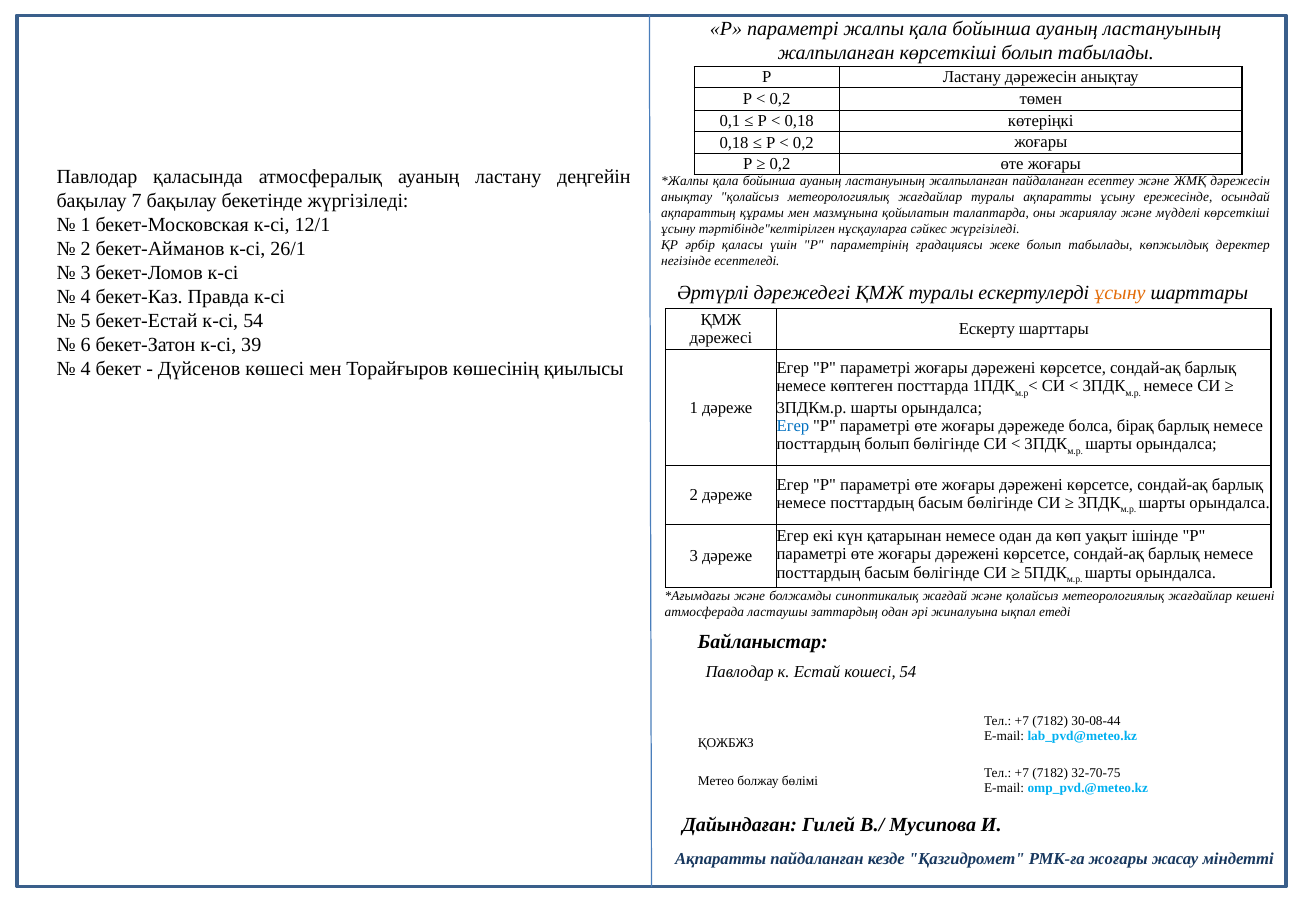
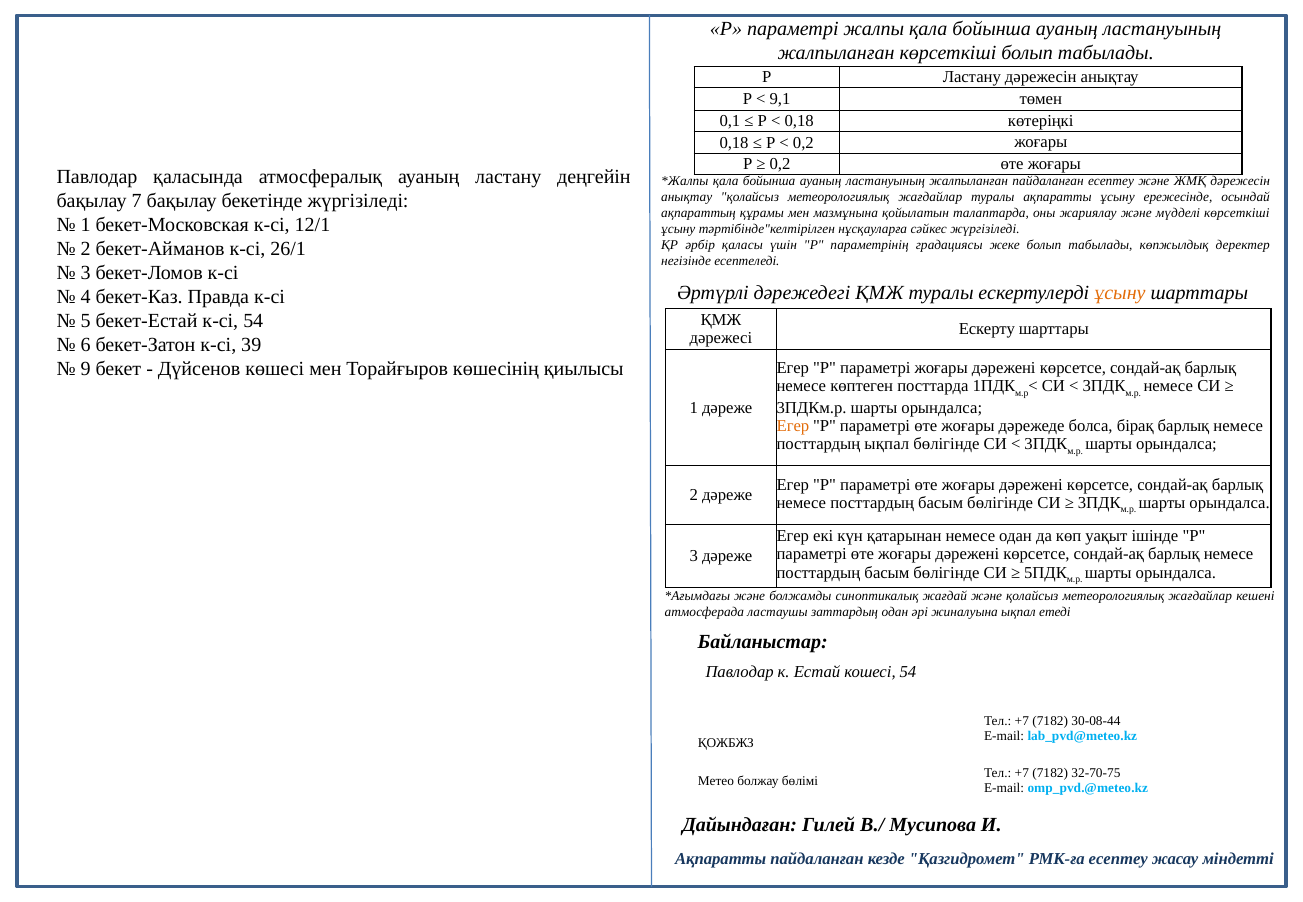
0,2: 0,2 -> 9,1 (780, 99)
4: 4 -> 9 (86, 369)
Егер colour: blue -> orange (793, 426)
посттардың болып: болып -> ықпал (887, 444)
РМК-ға жоғары: жоғары -> есептеу (1118, 859)
